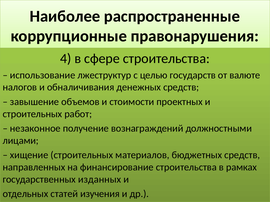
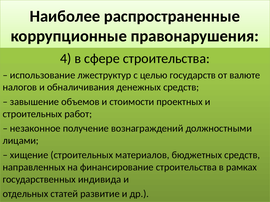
изданных: изданных -> индивида (100, 180)
изучения: изучения -> развитие (100, 194)
